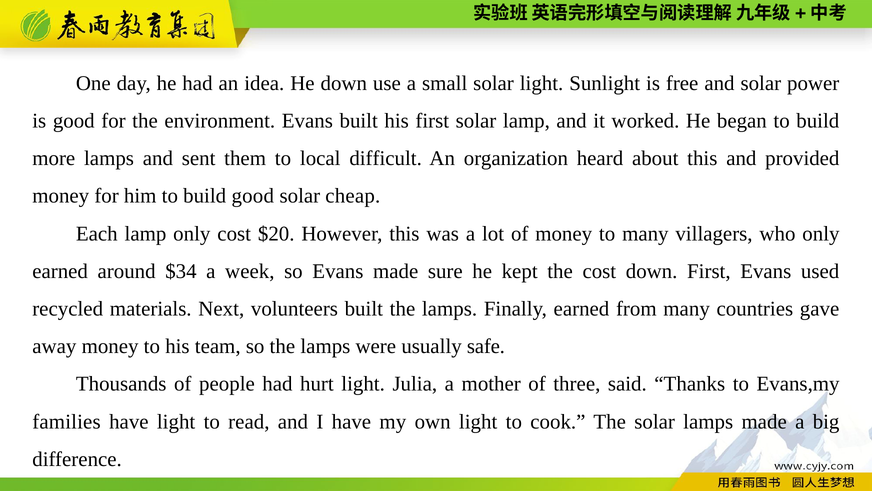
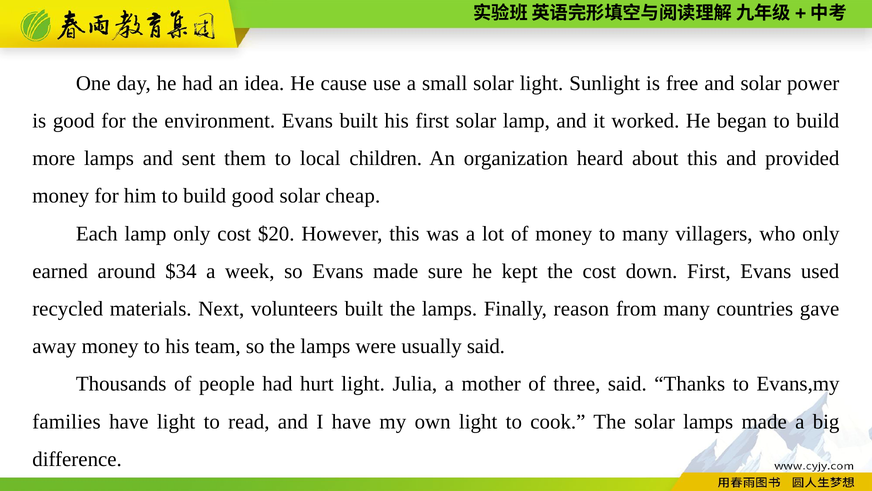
He down: down -> cause (344, 83)
difficult: difficult -> children (386, 158)
Finally earned: earned -> reason (581, 309)
usually safe: safe -> said (486, 346)
